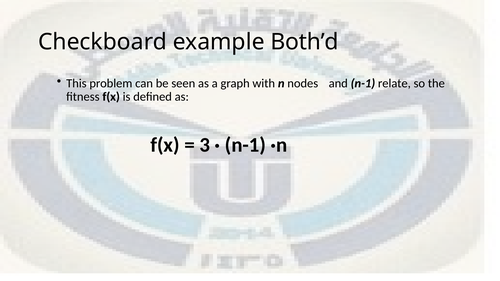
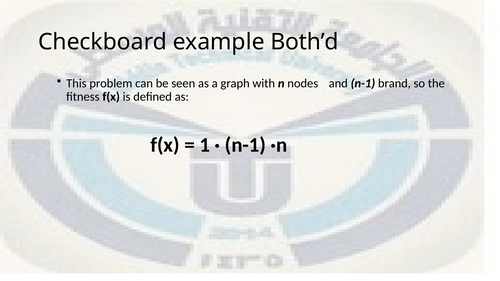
relate: relate -> brand (394, 83)
3: 3 -> 1 (205, 145)
